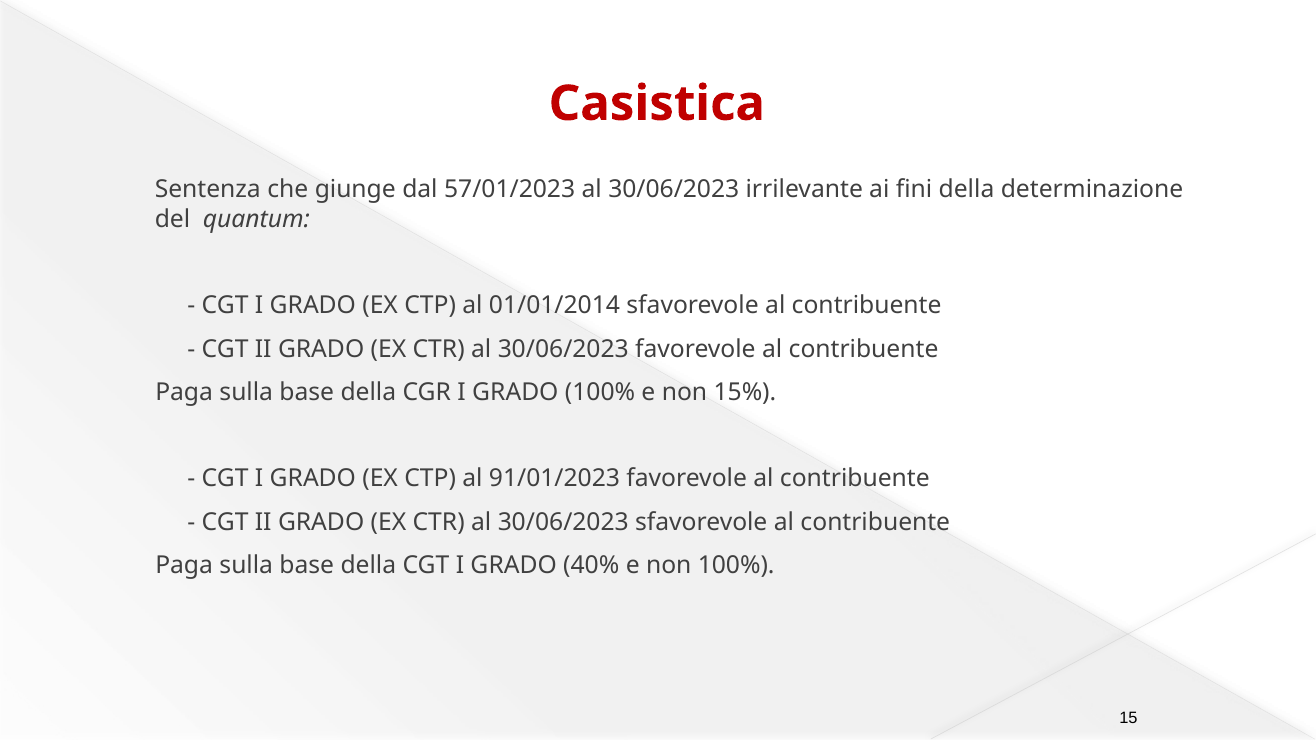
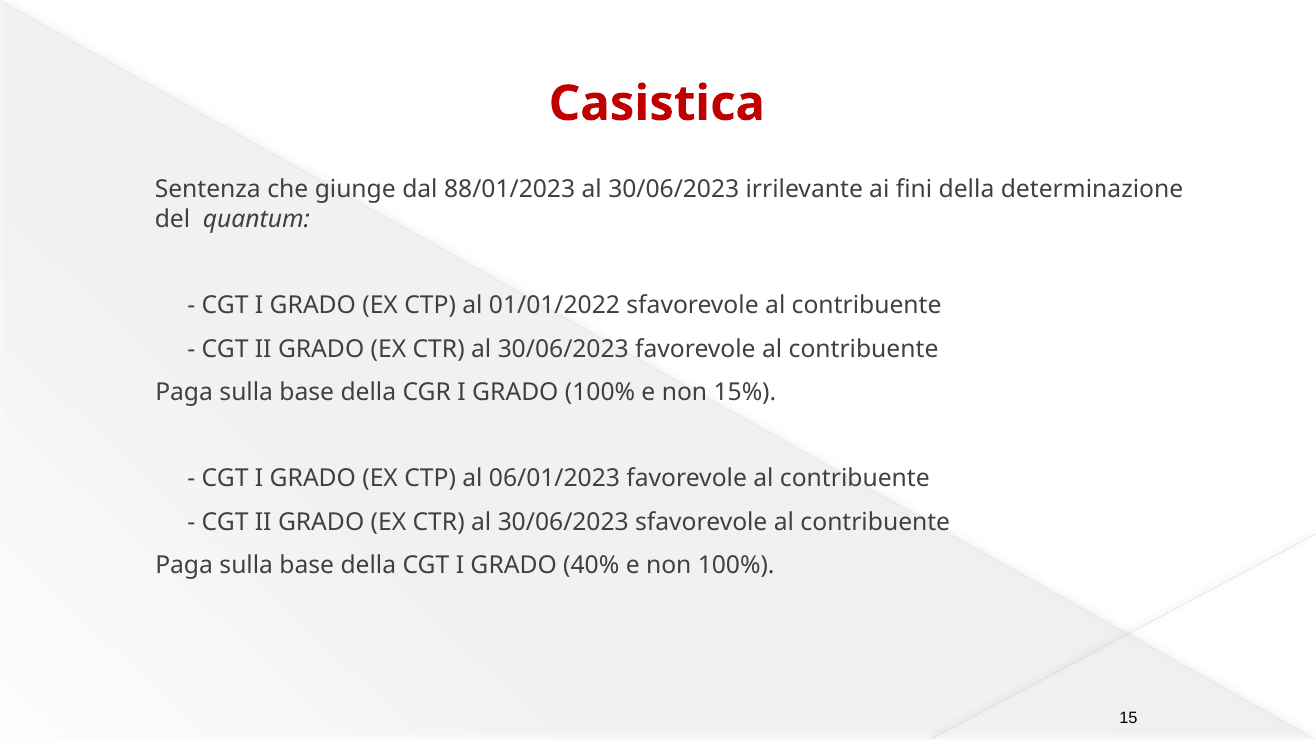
57/01/2023: 57/01/2023 -> 88/01/2023 (510, 189)
01/01/2014: 01/01/2014 -> 01/01/2022 (554, 306)
91/01/2023: 91/01/2023 -> 06/01/2023 (554, 479)
